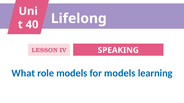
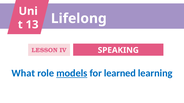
40: 40 -> 13 (32, 25)
models underline: none -> present (72, 74)
for models: models -> learned (120, 74)
